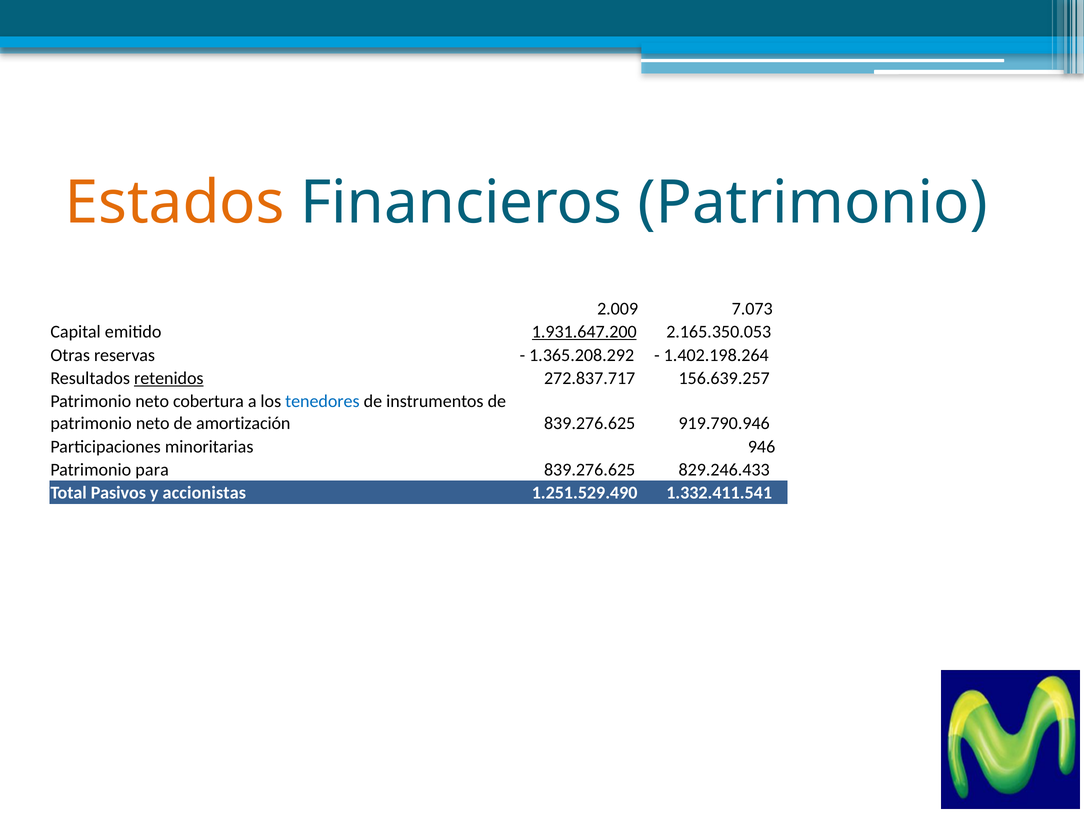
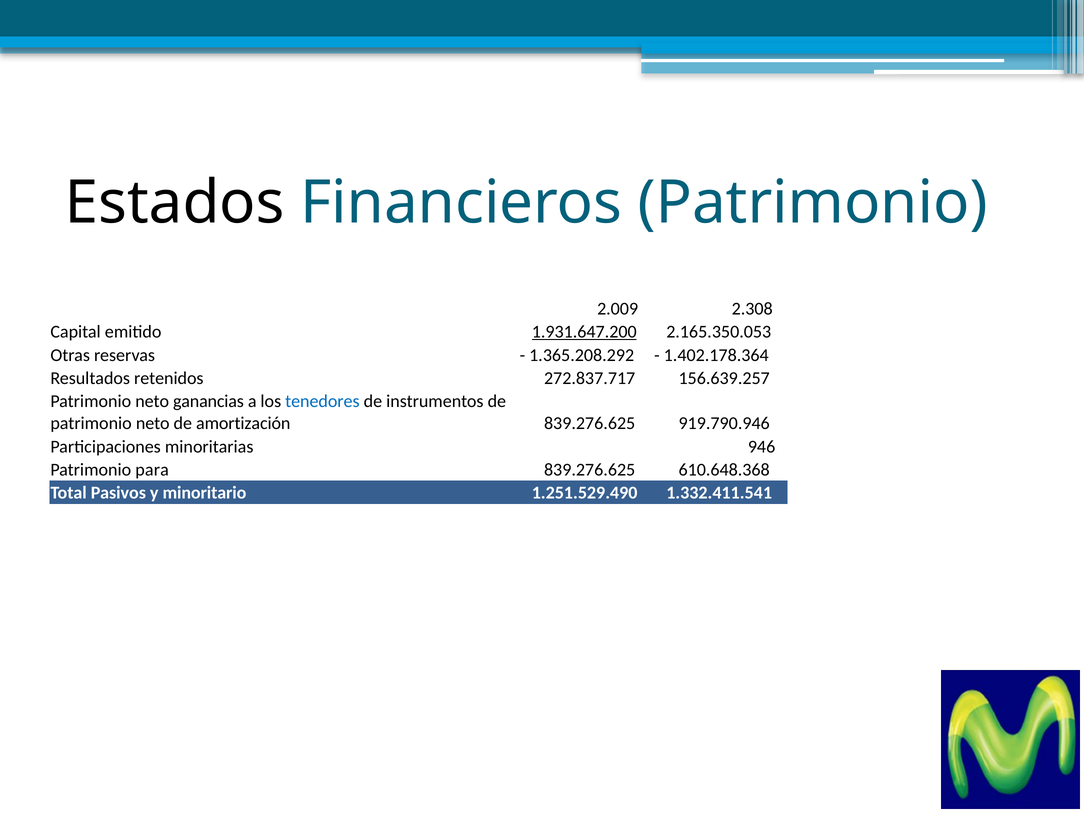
Estados colour: orange -> black (175, 203)
7.073: 7.073 -> 2.308 (752, 309)
1.402.198.264: 1.402.198.264 -> 1.402.178.364 (716, 355)
retenidos underline: present -> none (169, 378)
cobertura: cobertura -> ganancias (208, 401)
829.246.433: 829.246.433 -> 610.648.368 (724, 470)
accionistas: accionistas -> minoritario (204, 493)
